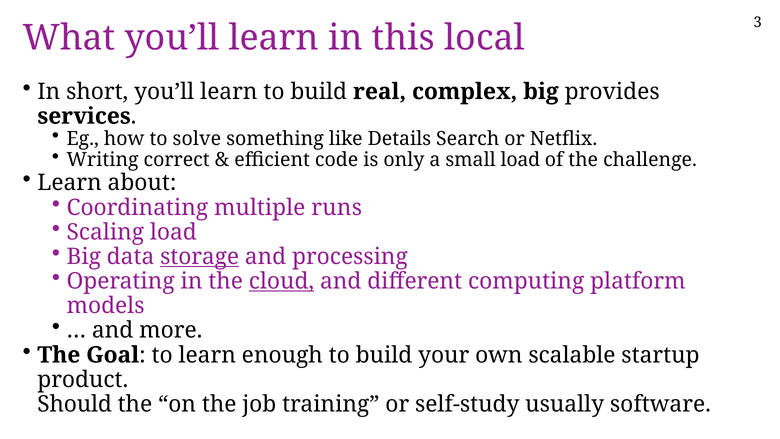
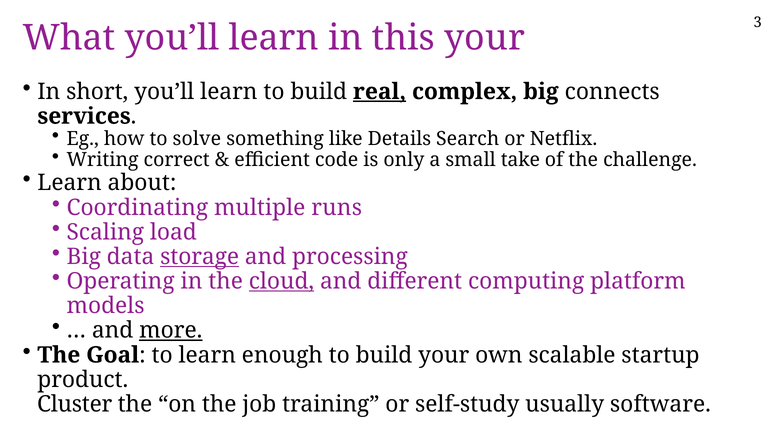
this local: local -> your (485, 38)
real underline: none -> present (380, 92)
provides: provides -> connects (612, 92)
small load: load -> take (520, 160)
more underline: none -> present (171, 330)
Should: Should -> Cluster (75, 404)
